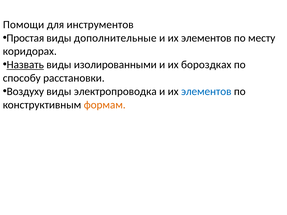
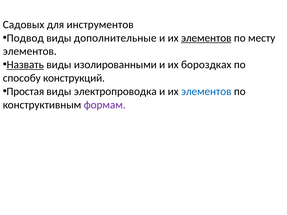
Помощи: Помощи -> Садовых (24, 25)
Простая: Простая -> Подвод (25, 38)
элементов underline: none -> present (206, 38)
коридорах: коридорах -> элементов (30, 51)
расстановки: расстановки -> конструкций (74, 78)
Воздуху: Воздуху -> Простая (25, 92)
формам colour: orange -> purple (105, 105)
